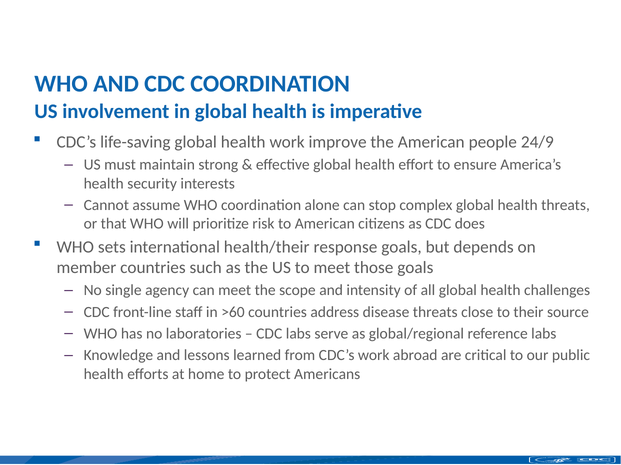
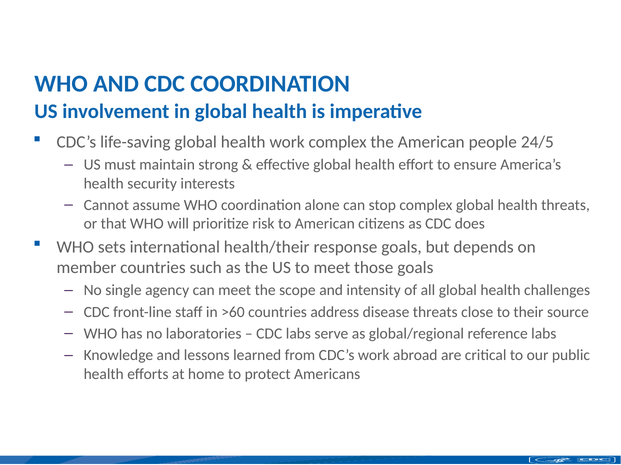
work improve: improve -> complex (338, 142)
24/9: 24/9 -> 24/5 (537, 142)
